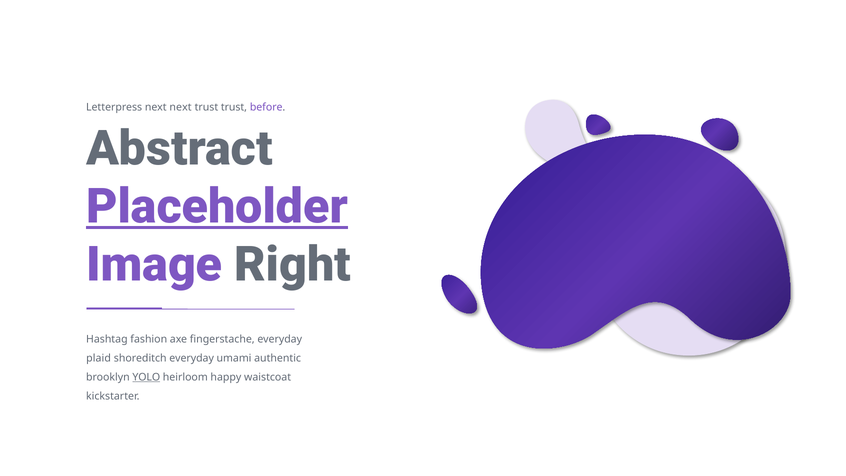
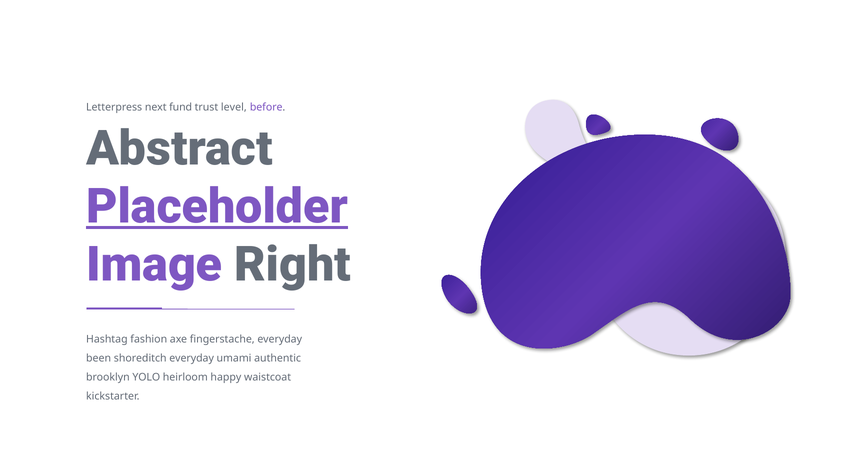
next next: next -> fund (181, 107)
trust trust: trust -> level (234, 107)
plaid: plaid -> been (99, 358)
YOLO underline: present -> none (146, 377)
